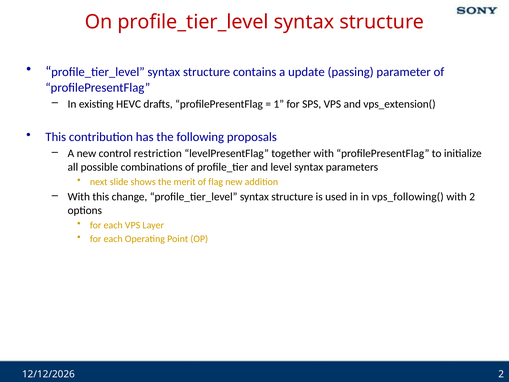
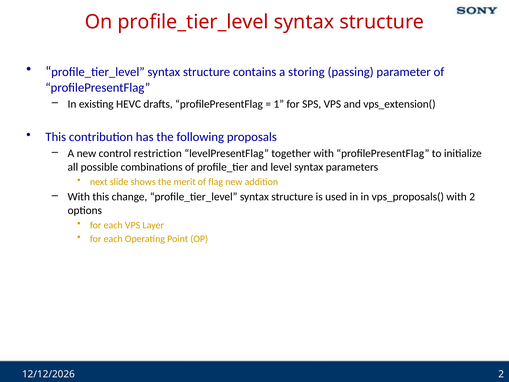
update: update -> storing (306, 72)
vps_following(: vps_following( -> vps_proposals( (408, 197)
